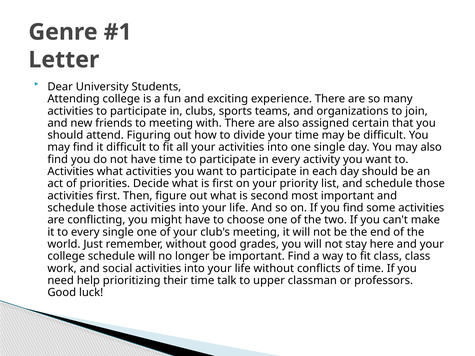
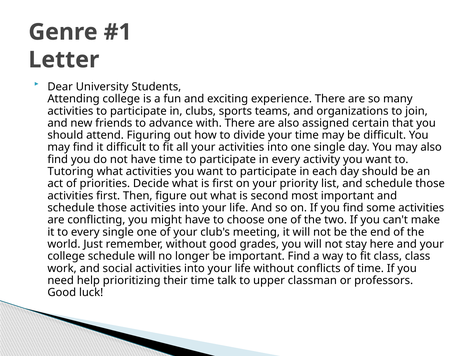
to meeting: meeting -> advance (171, 123)
Activities: Activities -> Tutoring (71, 172)
